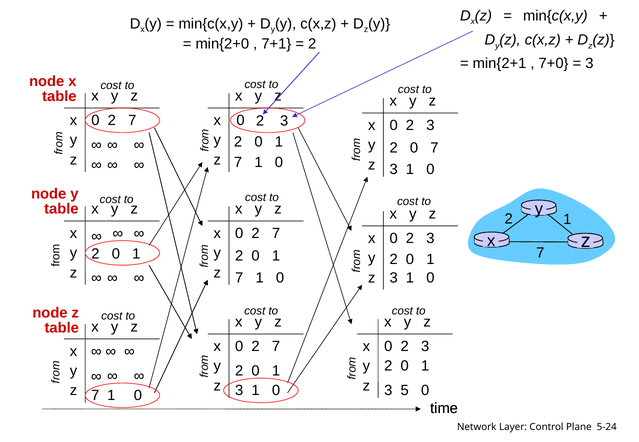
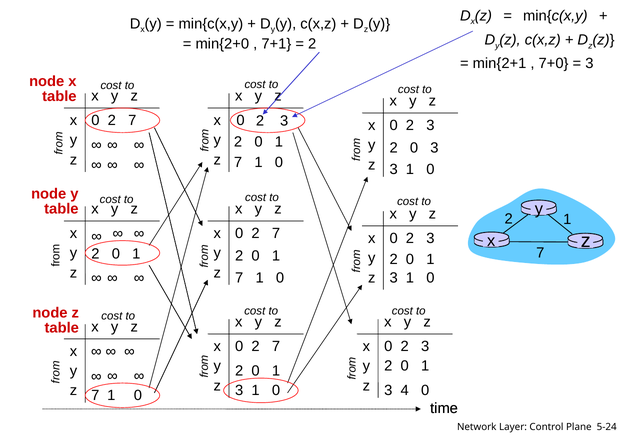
0 7: 7 -> 3 (434, 148)
5: 5 -> 4 (405, 391)
